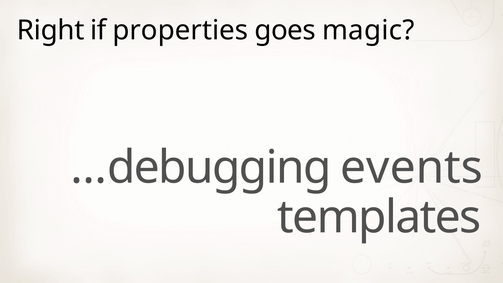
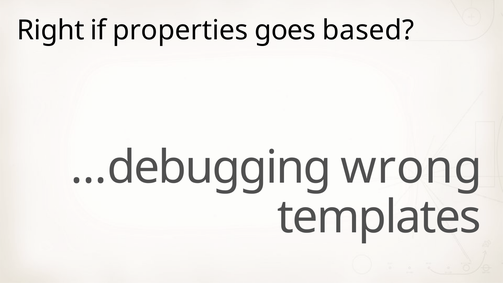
magic: magic -> based (368, 30)
events: events -> wrong (411, 167)
